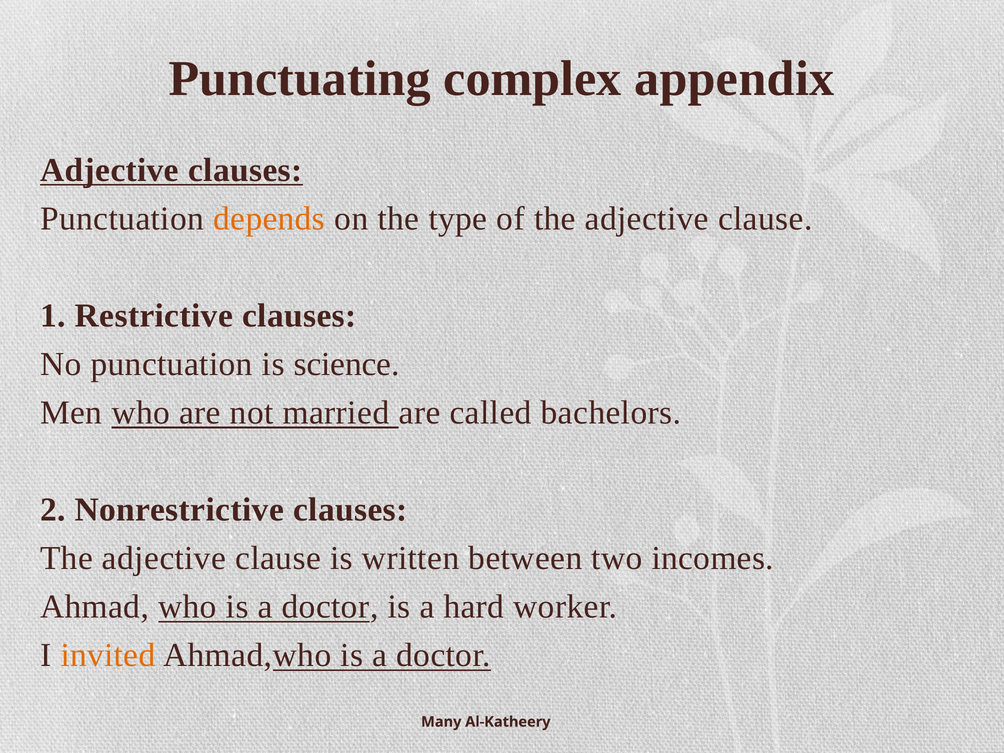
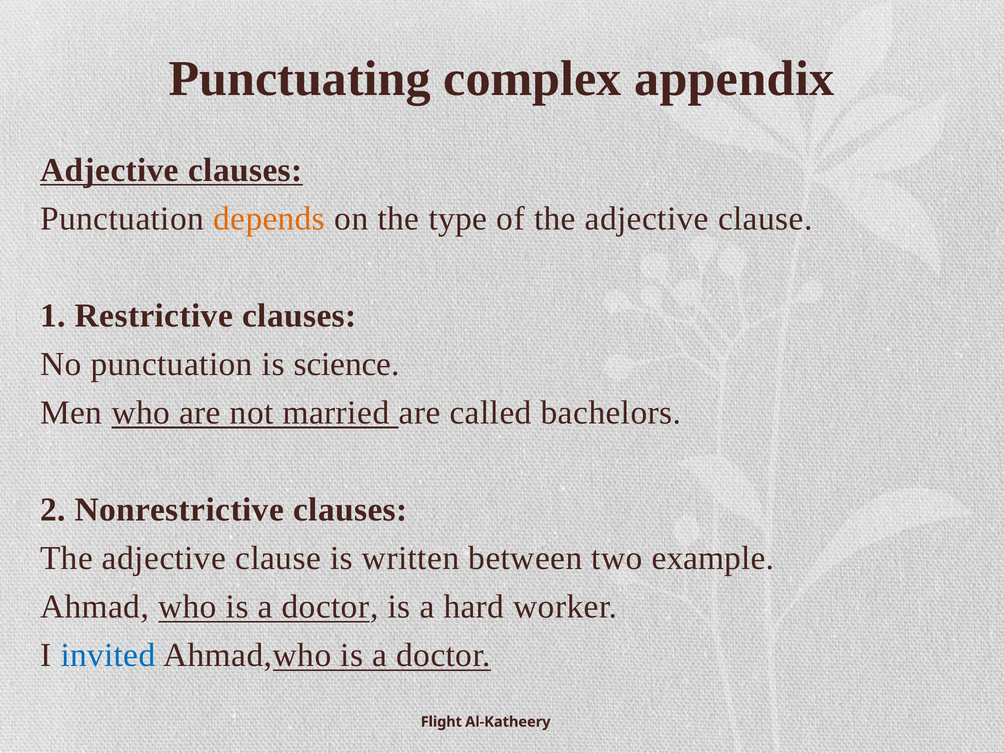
incomes: incomes -> example (713, 558)
invited colour: orange -> blue (108, 655)
Many: Many -> Flight (441, 722)
